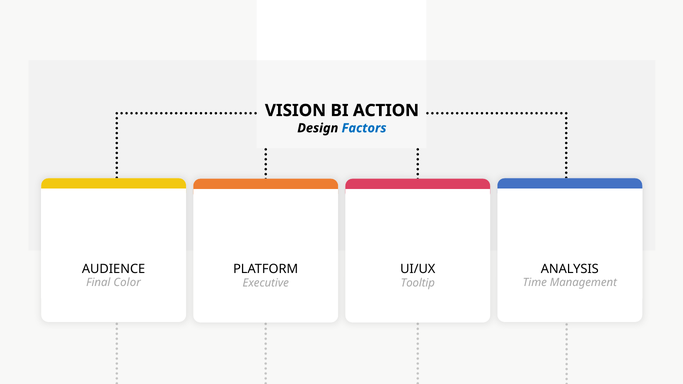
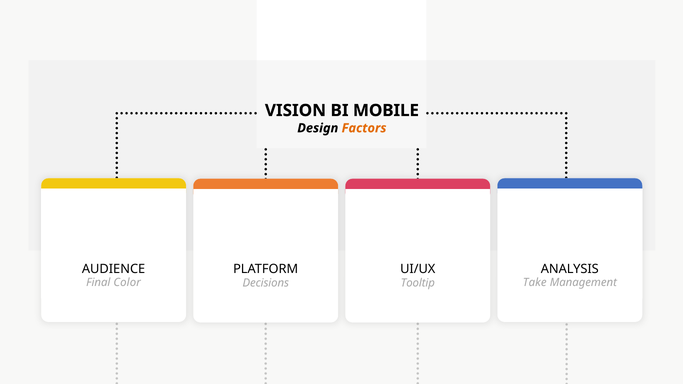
ACTION: ACTION -> MOBILE (386, 111)
Factors colour: blue -> orange (364, 128)
Time: Time -> Take (535, 282)
Executive: Executive -> Decisions (266, 283)
